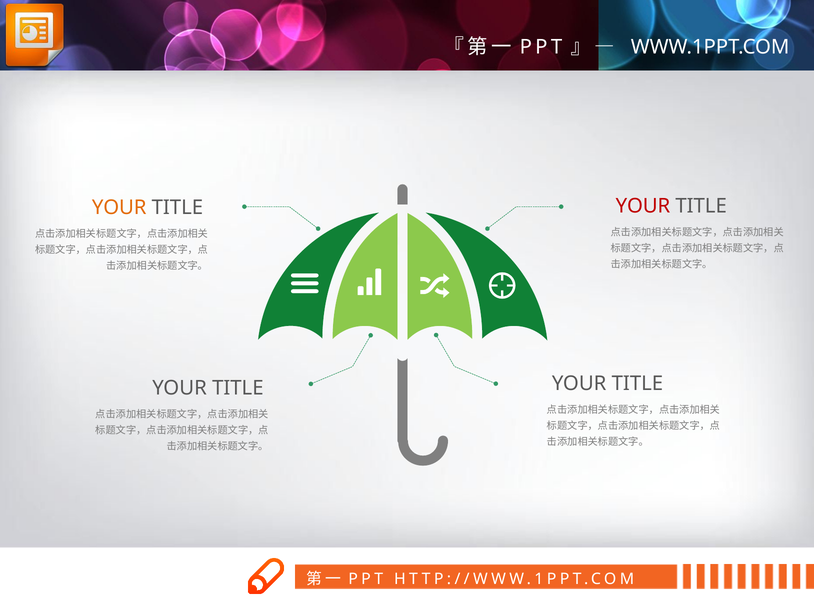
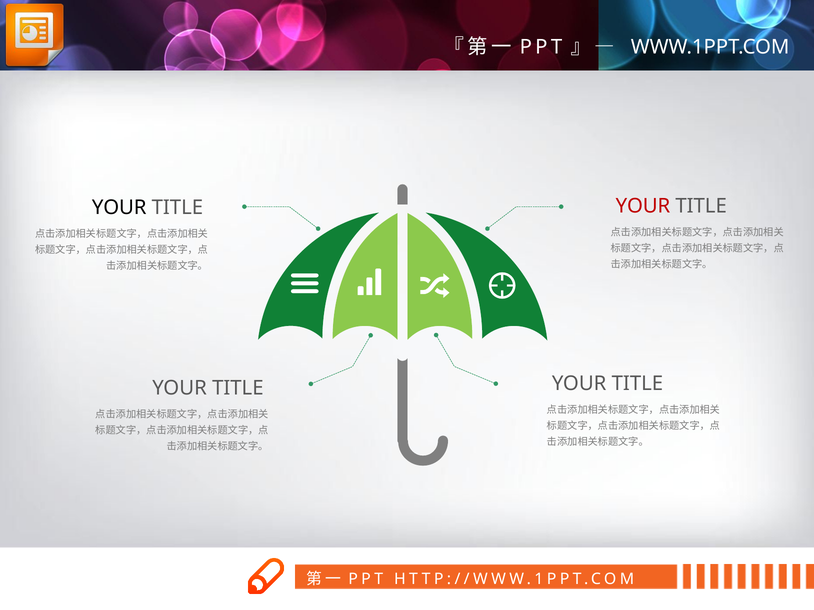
YOUR colour: orange -> black (119, 208)
